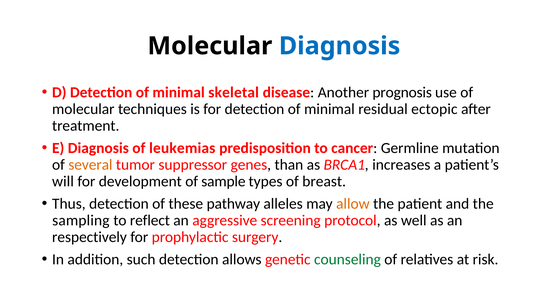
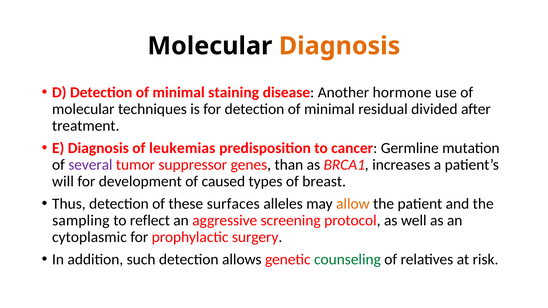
Diagnosis colour: blue -> orange (340, 46)
skeletal: skeletal -> staining (234, 92)
prognosis: prognosis -> hormone (402, 92)
ectopic: ectopic -> divided (434, 109)
several colour: orange -> purple (90, 165)
sample: sample -> caused (223, 181)
pathway: pathway -> surfaces (233, 204)
respectively: respectively -> cytoplasmic (89, 237)
